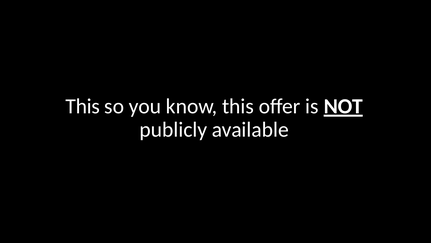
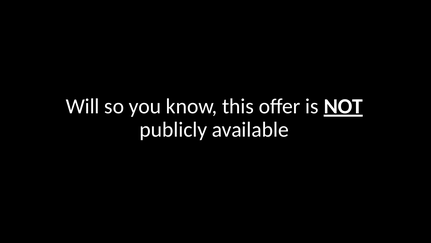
This: This -> Will (83, 106)
